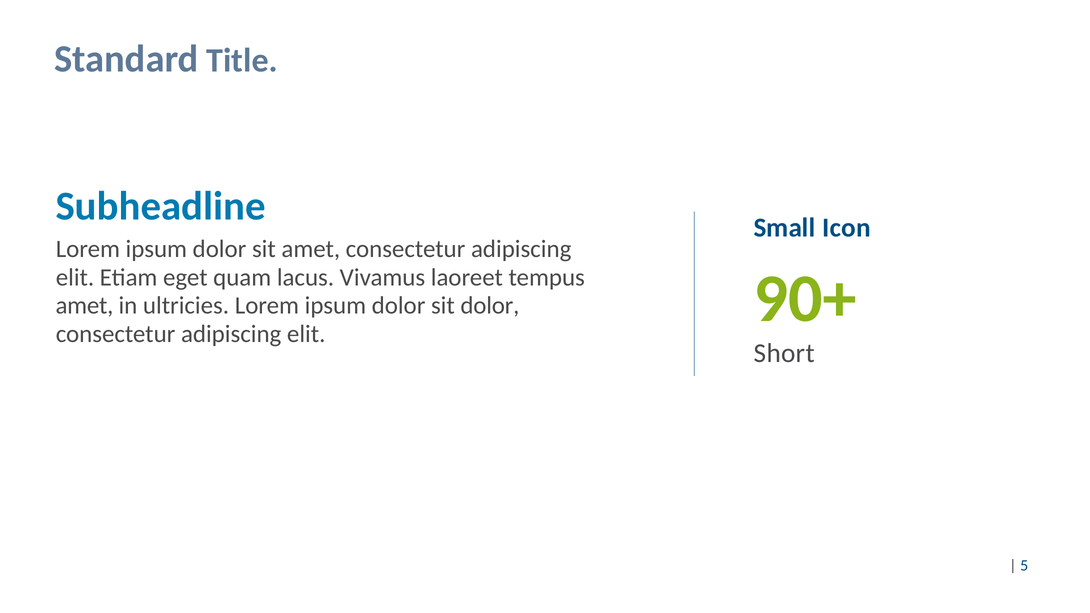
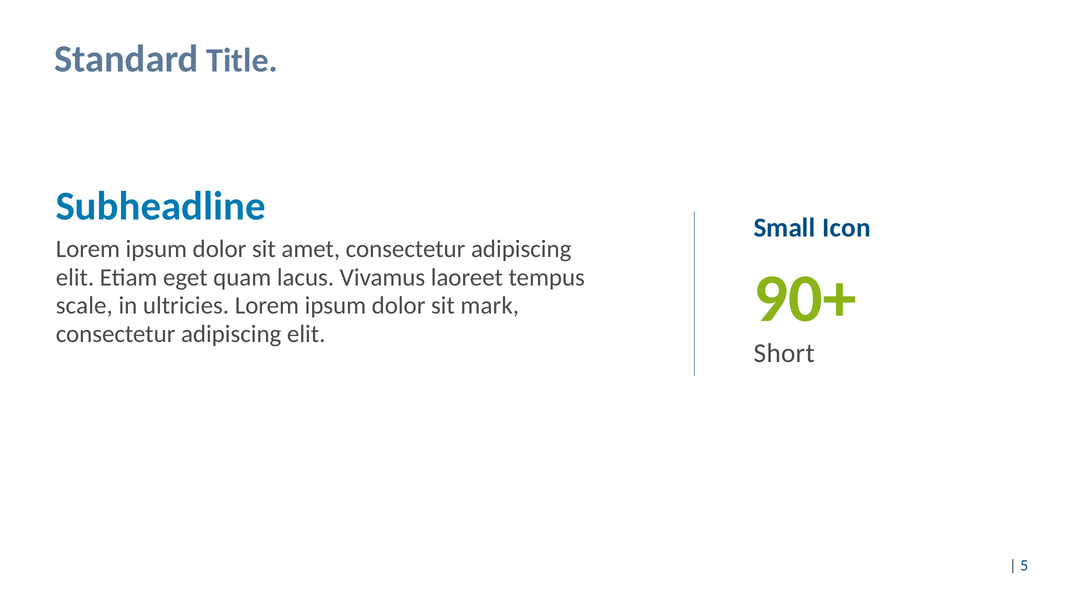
amet: amet -> scale (84, 306)
sit dolor: dolor -> mark (490, 306)
